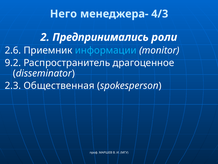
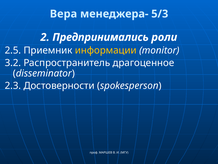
Него: Него -> Вера (63, 14)
4/3: 4/3 -> 5/3 (160, 14)
2.6: 2.6 -> 2.5 (13, 50)
информации colour: light blue -> yellow (106, 50)
9.2: 9.2 -> 3.2 (13, 63)
Общественная: Общественная -> Достоверности (59, 86)
